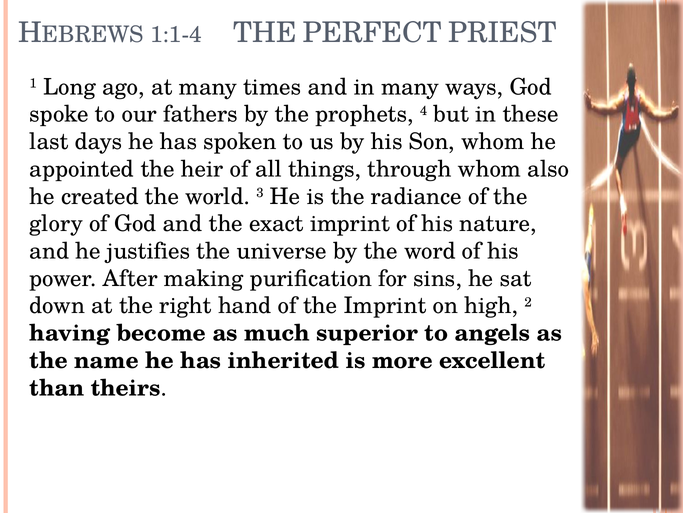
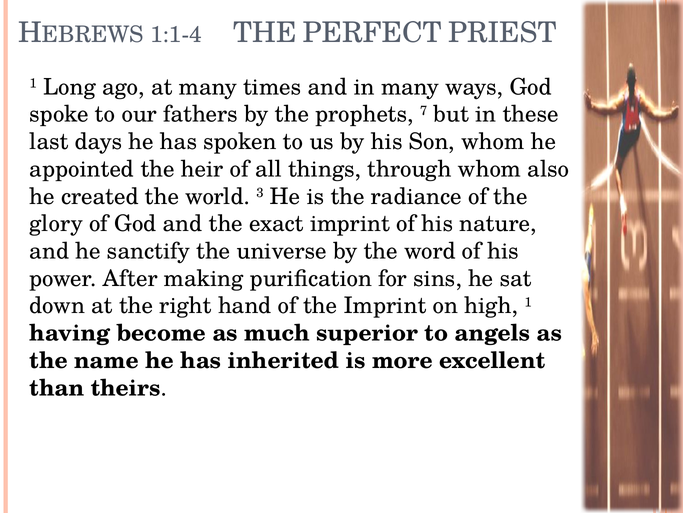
4: 4 -> 7 (424, 111)
justifies: justifies -> sanctify (149, 251)
high 2: 2 -> 1 (528, 302)
